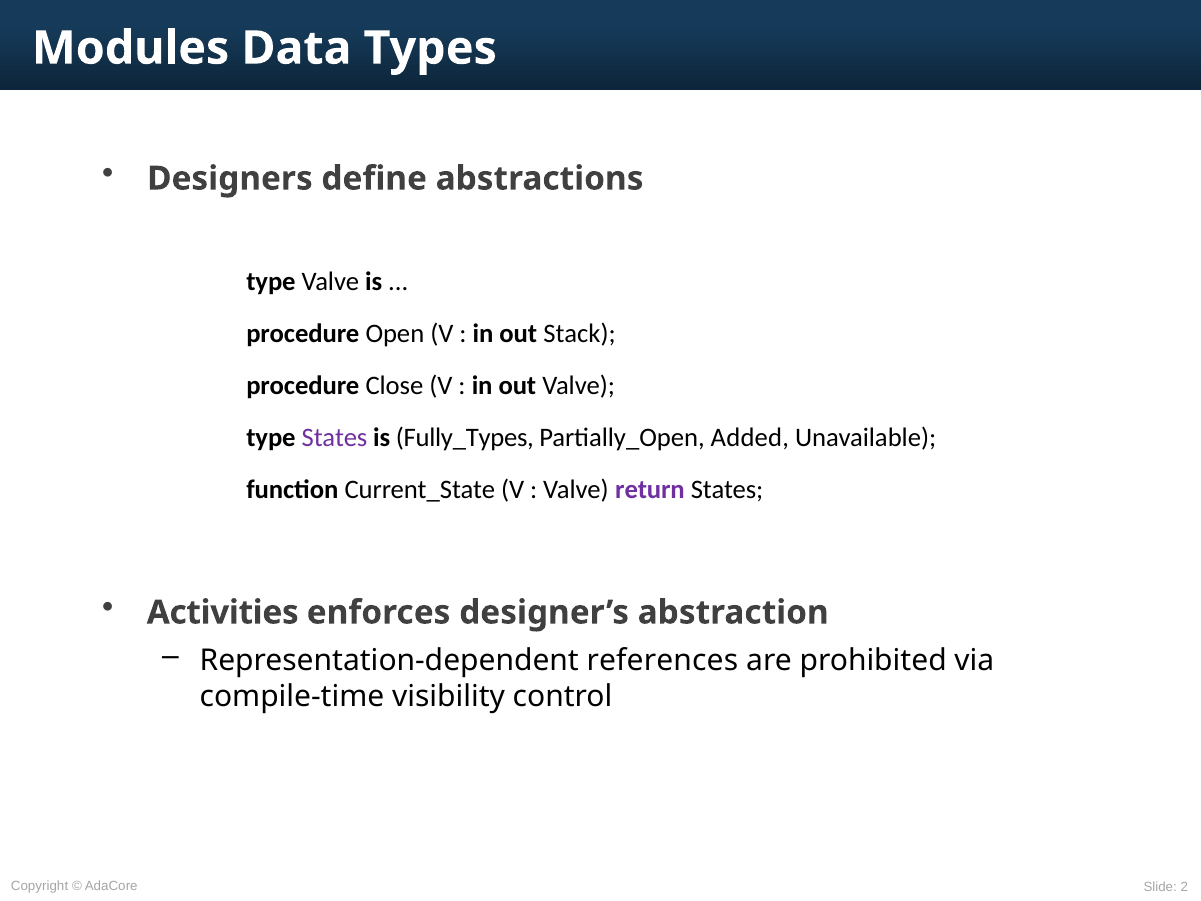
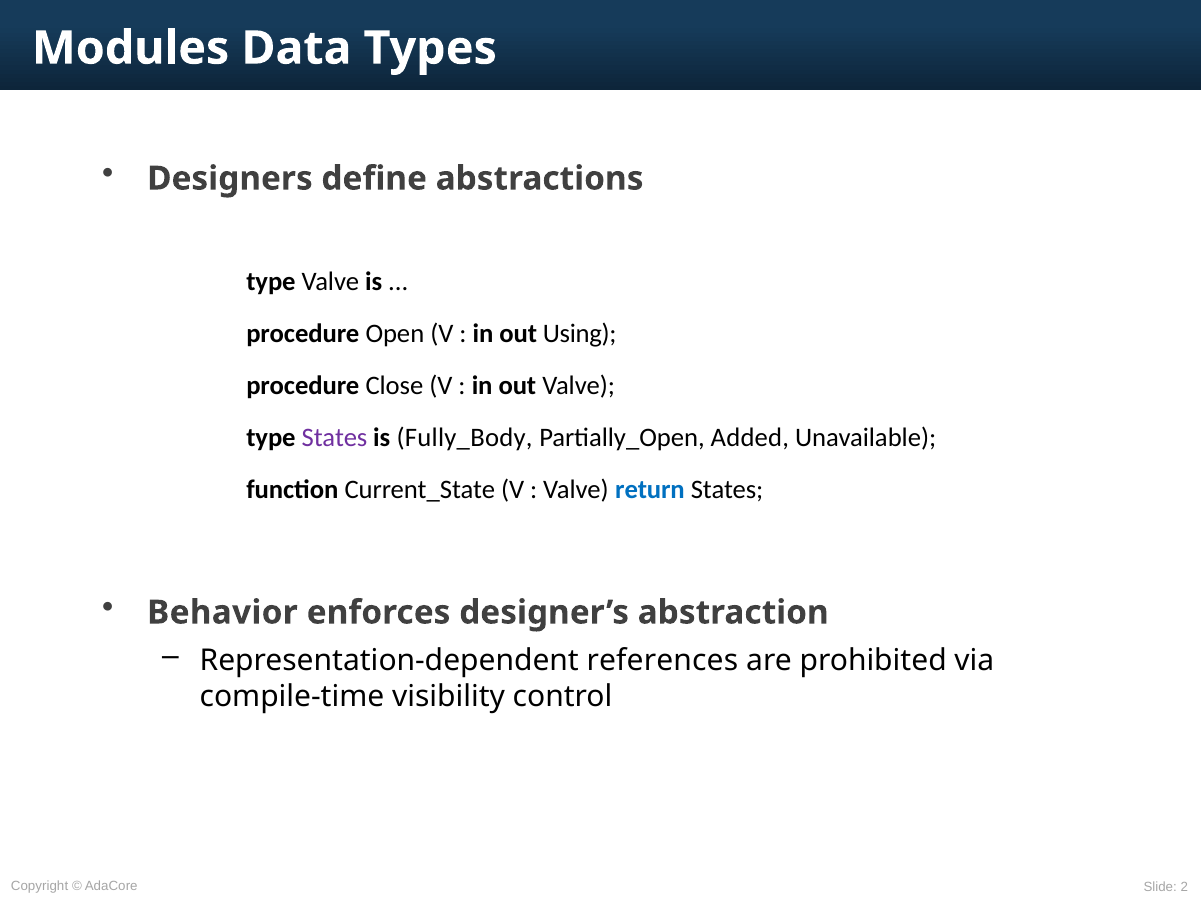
Stack: Stack -> Using (580, 334)
Fully_Types: Fully_Types -> Fully_Body (465, 438)
return colour: purple -> blue (650, 490)
Activities: Activities -> Behavior (222, 612)
